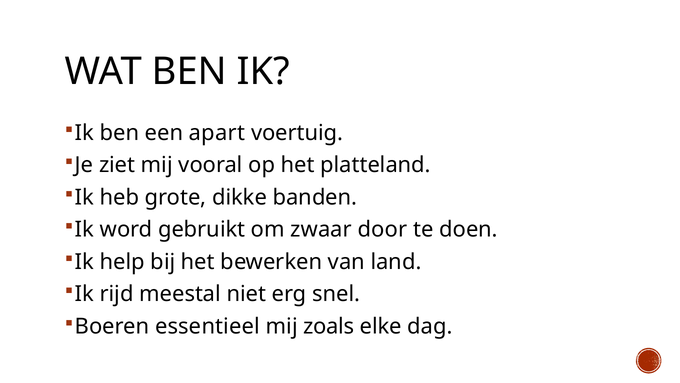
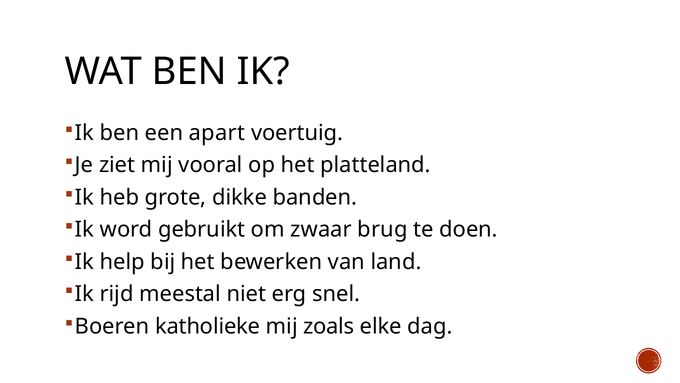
door: door -> brug (382, 229)
essentieel: essentieel -> katholieke (208, 326)
